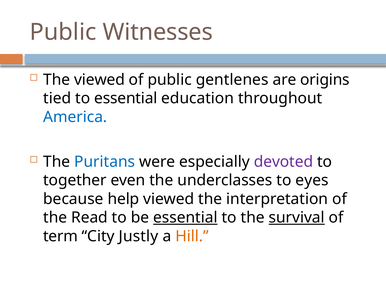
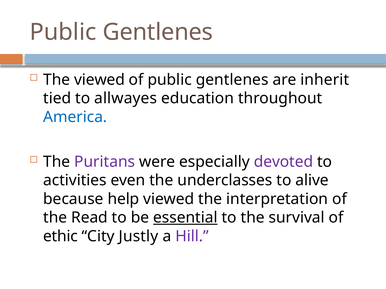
Witnesses: Witnesses -> Gentlenes (158, 32)
origins: origins -> inherit (325, 80)
to essential: essential -> allwayes (126, 99)
Puritans colour: blue -> purple (105, 162)
together: together -> activities (75, 181)
eyes: eyes -> alive (312, 181)
survival underline: present -> none (297, 218)
term: term -> ethic (60, 237)
Hill colour: orange -> purple (192, 237)
